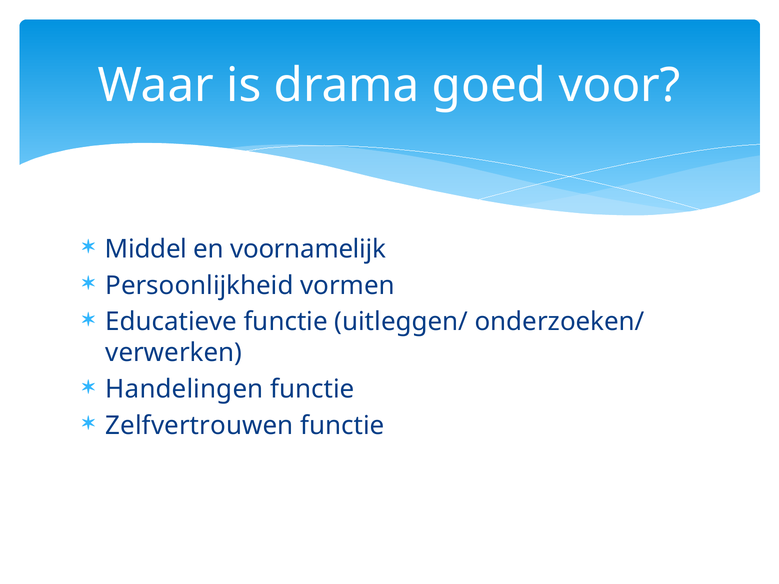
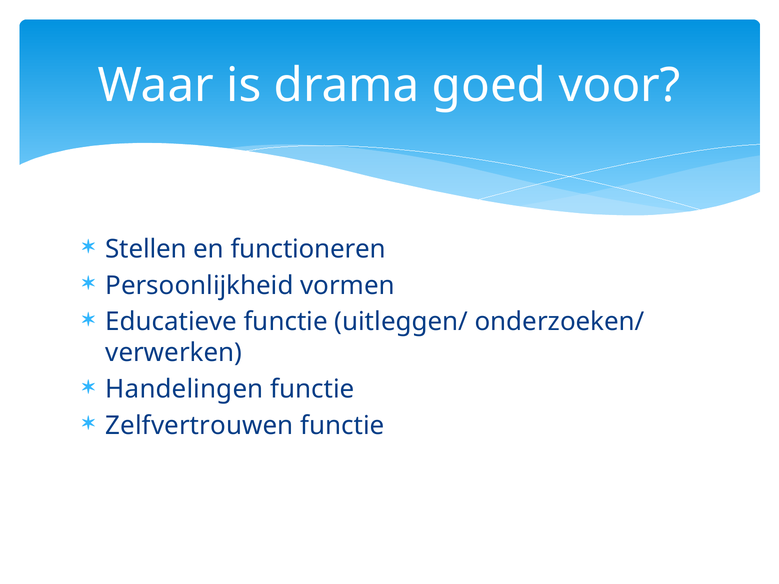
Middel: Middel -> Stellen (146, 249)
voornamelijk: voornamelijk -> functioneren (308, 249)
